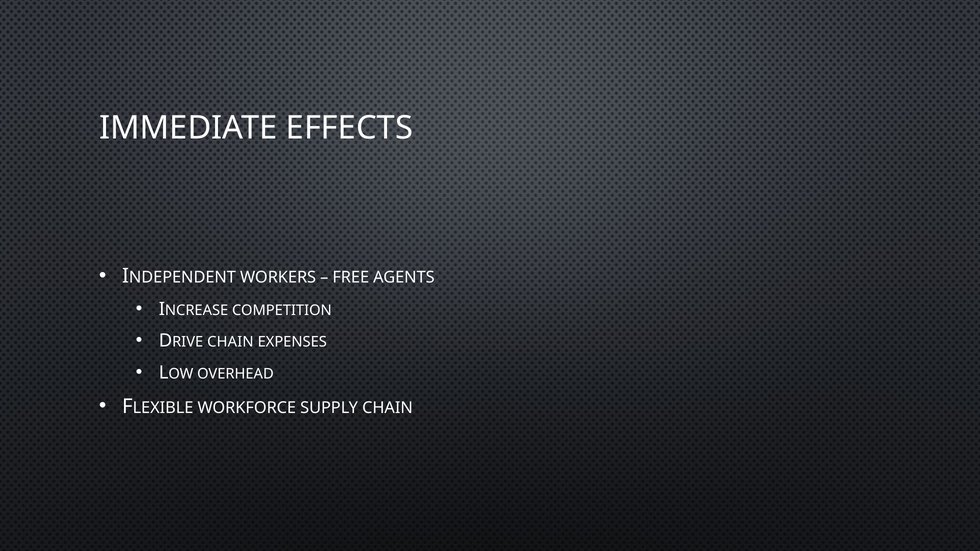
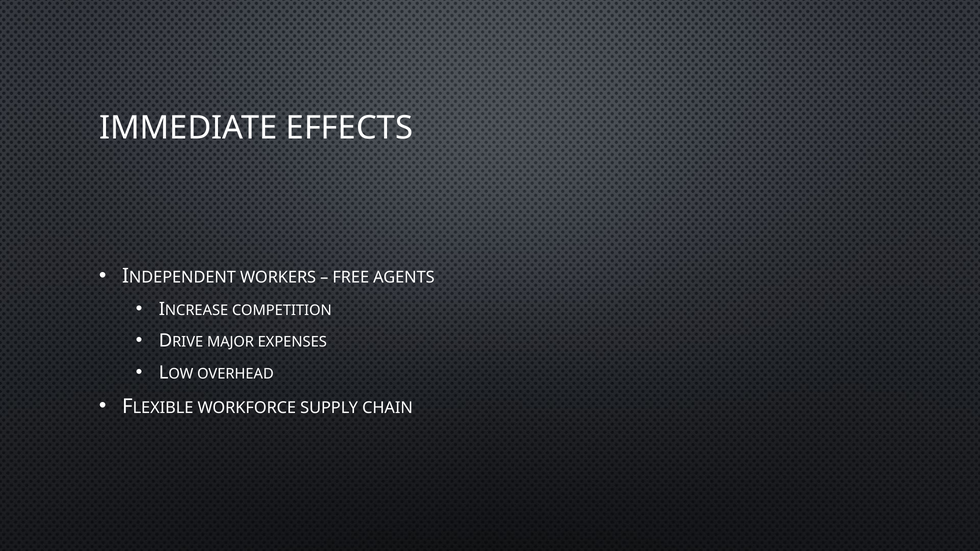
CHAIN: CHAIN -> MAJOR (231, 342)
